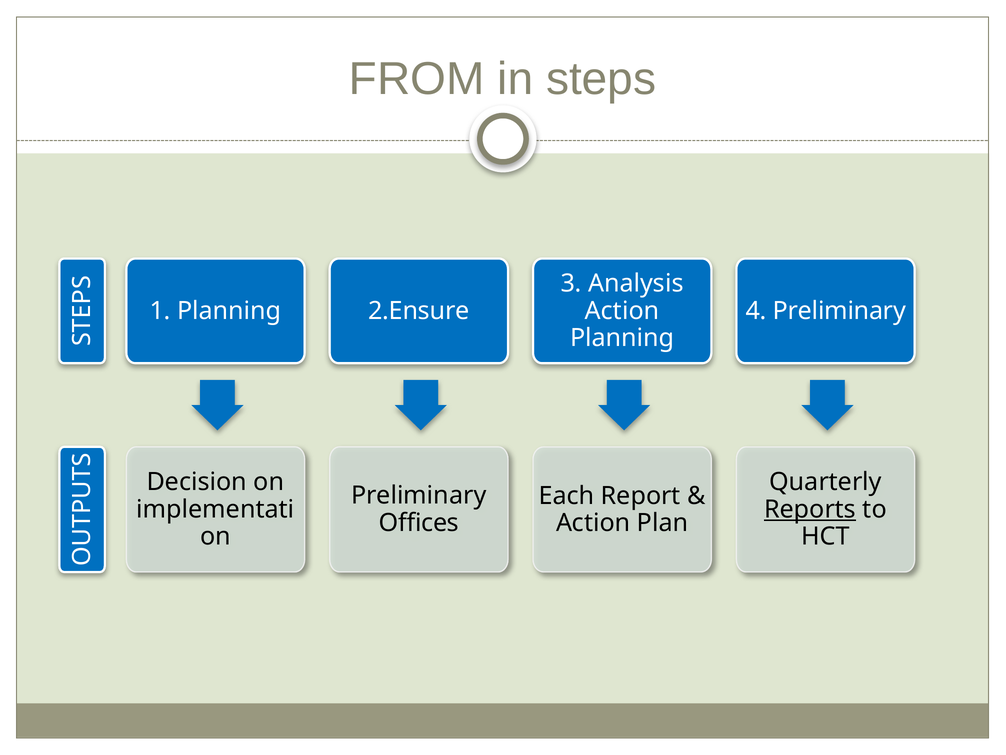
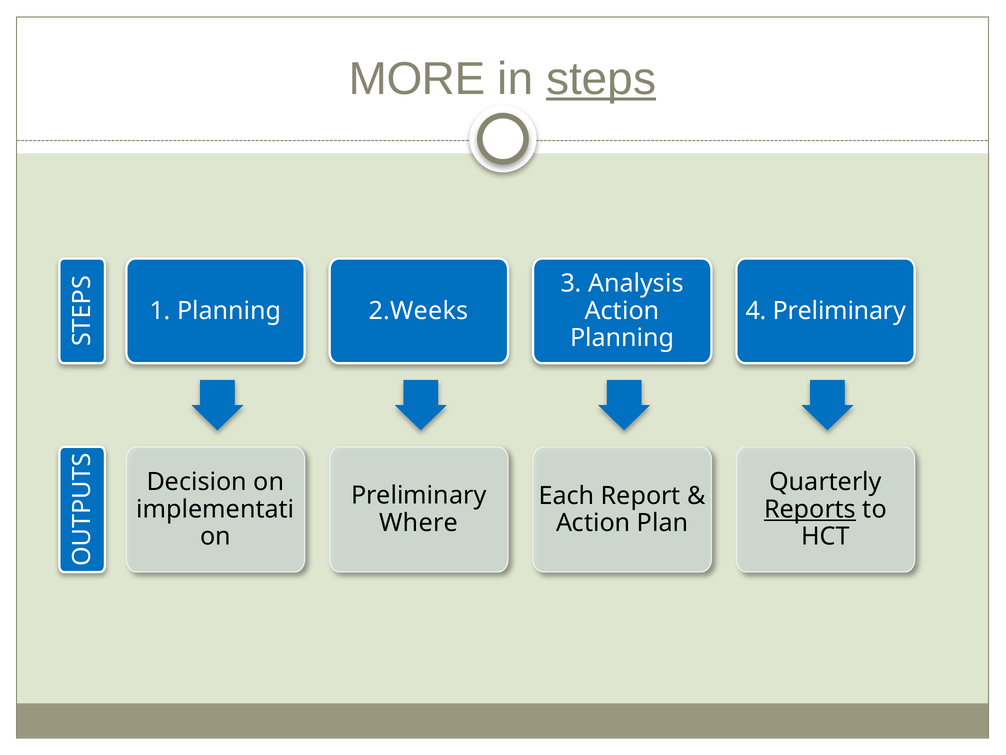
FROM: FROM -> MORE (417, 79)
steps underline: none -> present (601, 79)
2.Ensure: 2.Ensure -> 2.Weeks (419, 311)
Offices: Offices -> Where (419, 523)
